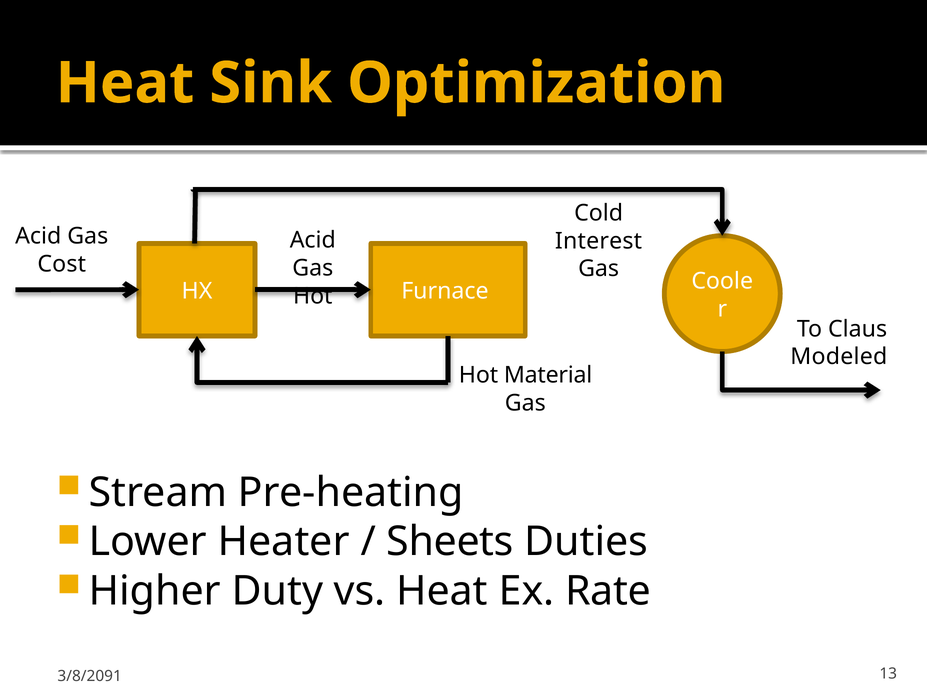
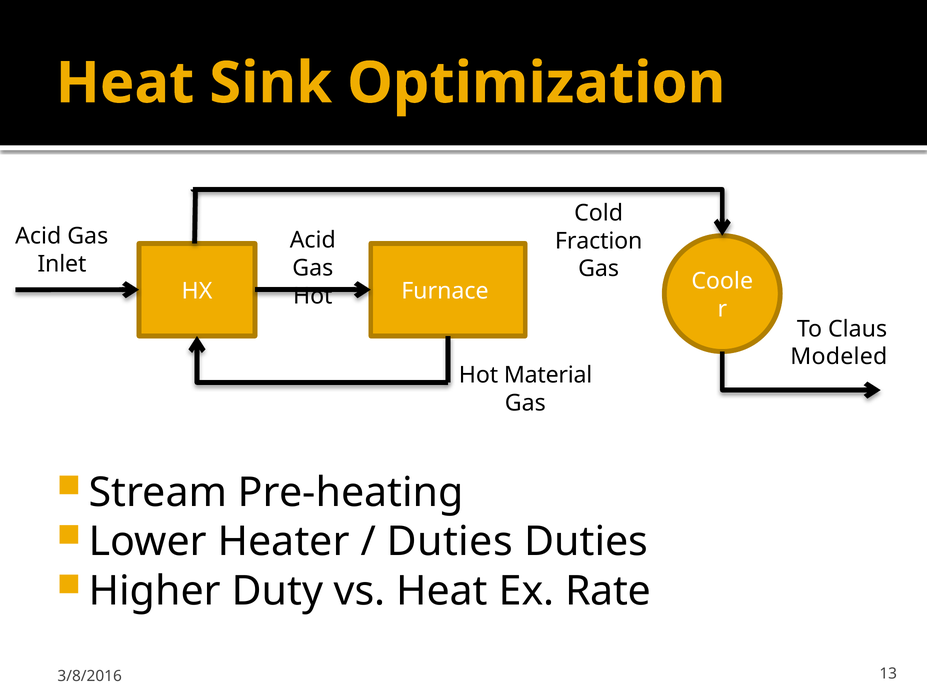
Interest: Interest -> Fraction (599, 241)
Cost: Cost -> Inlet (62, 264)
Sheets: Sheets -> Duties (450, 542)
3/8/2091: 3/8/2091 -> 3/8/2016 (90, 676)
